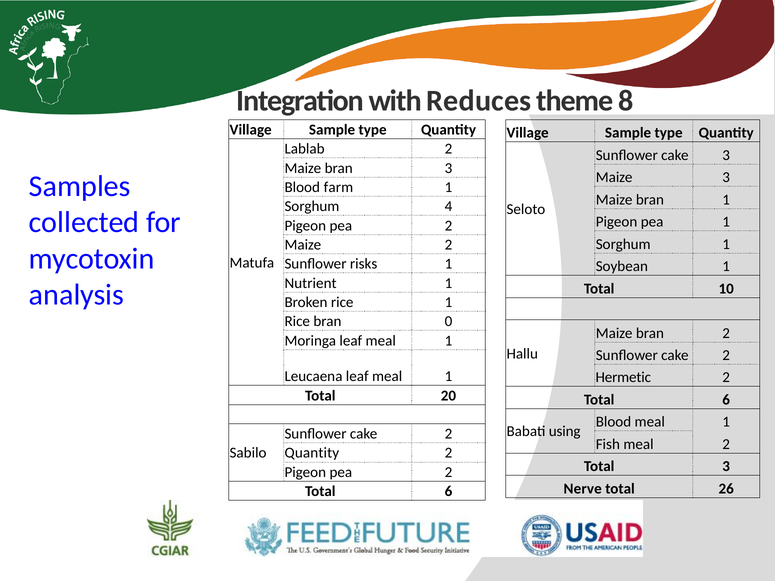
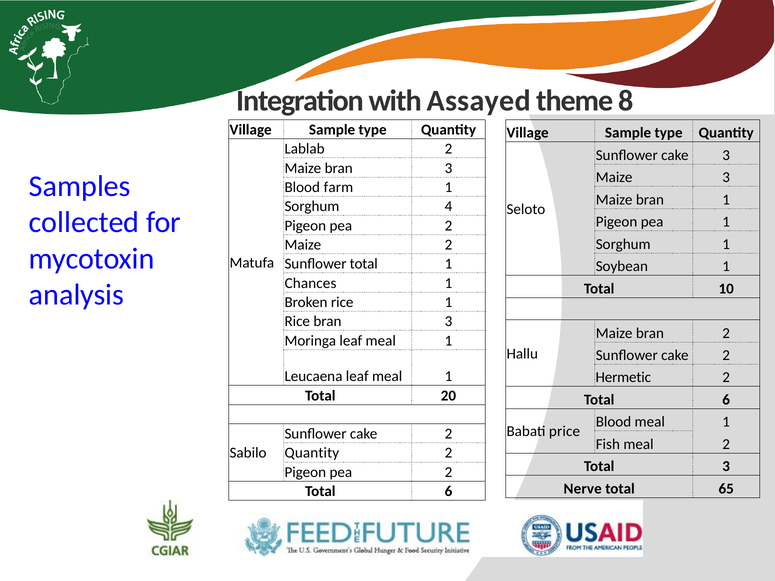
Reduces: Reduces -> Assayed (479, 101)
Sunflower risks: risks -> total (364, 264)
Nutrient: Nutrient -> Chances (311, 283)
Rice bran 0: 0 -> 3 (448, 322)
using: using -> price (565, 432)
26: 26 -> 65 (726, 489)
